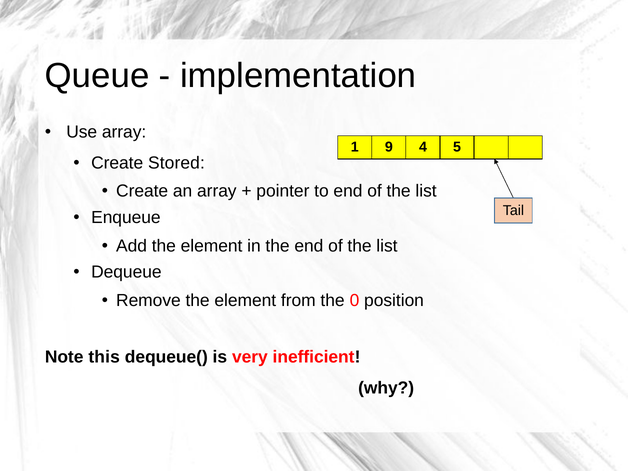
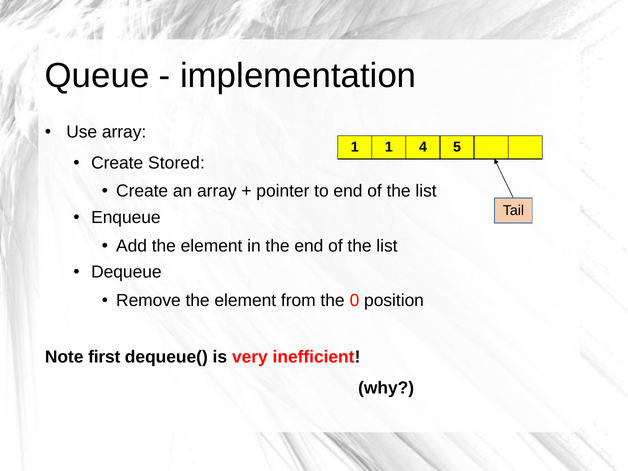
1 9: 9 -> 1 (389, 147)
this: this -> first (104, 357)
